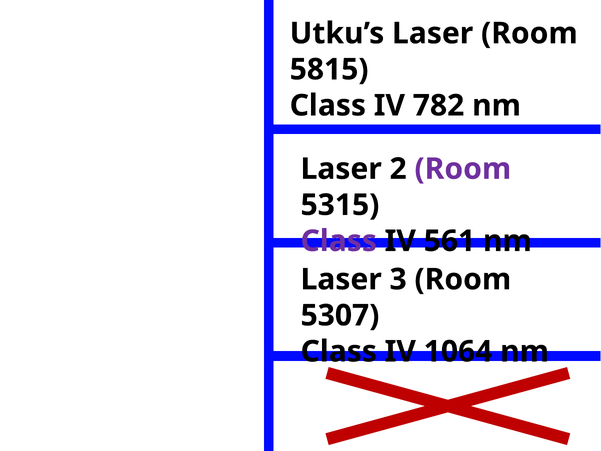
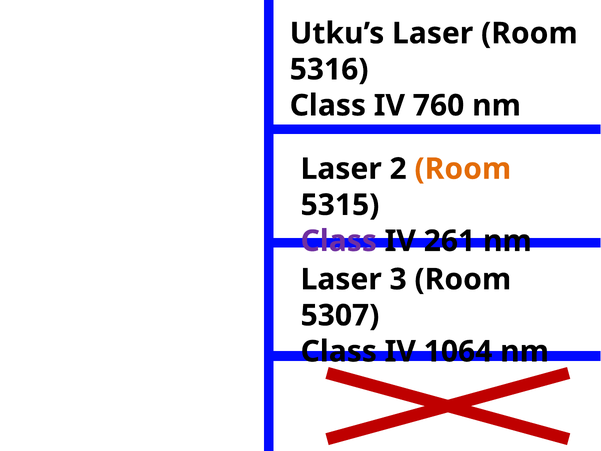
5815: 5815 -> 5316 (329, 69)
782: 782 -> 760 (439, 106)
Room colour: purple -> orange (463, 169)
561: 561 -> 261 (449, 241)
